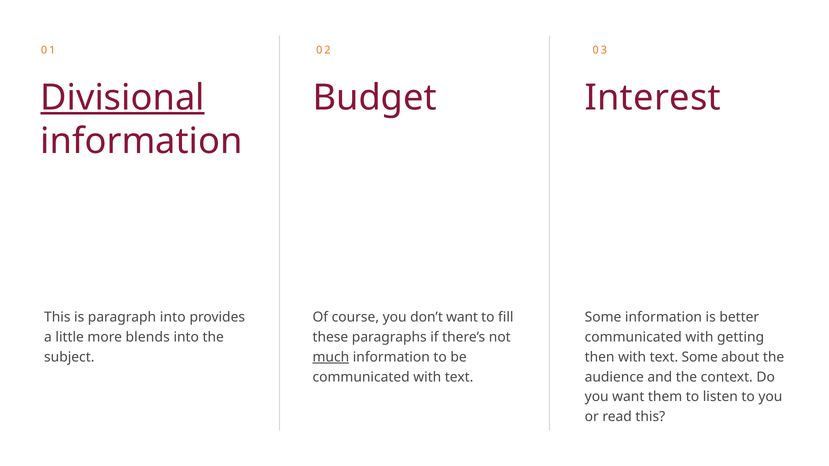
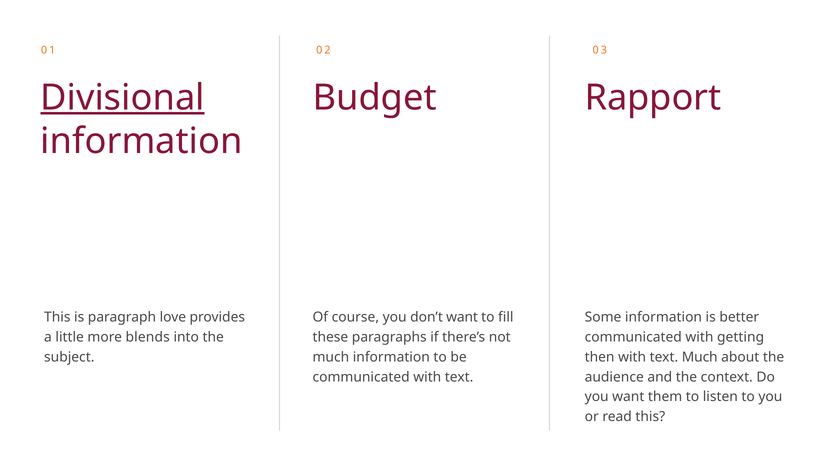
Interest: Interest -> Rapport (653, 98)
paragraph into: into -> love (173, 318)
much underline: present -> none (331, 357)
then with text Some: Some -> Much (700, 357)
